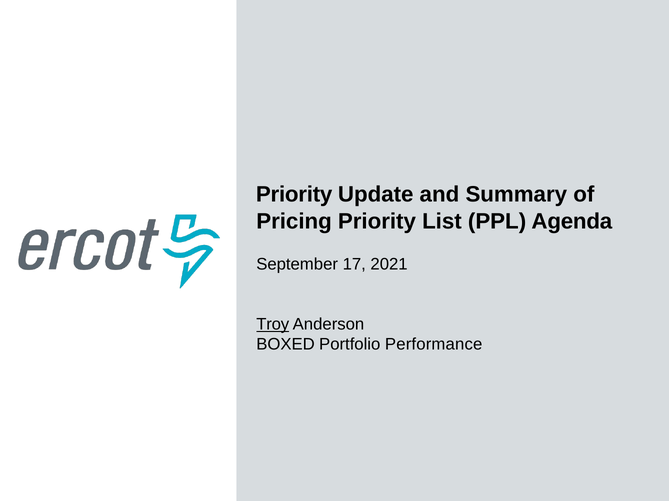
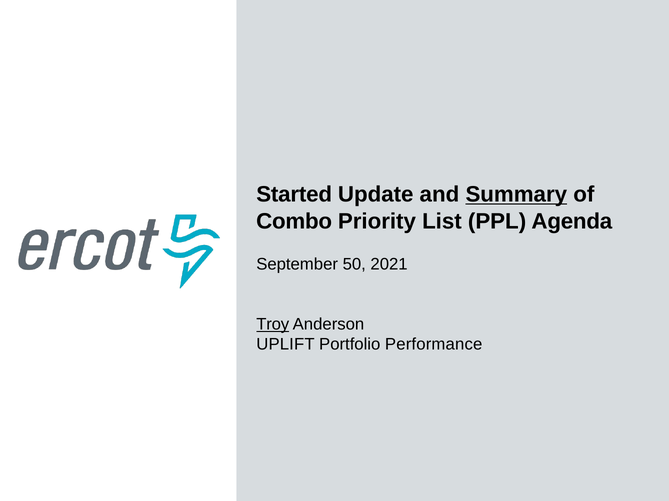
Priority: Priority -> Started (294, 195)
Summary underline: none -> present (516, 195)
Pricing: Pricing -> Combo (294, 222)
17: 17 -> 50 (354, 265)
BOXED: BOXED -> UPLIFT (285, 345)
